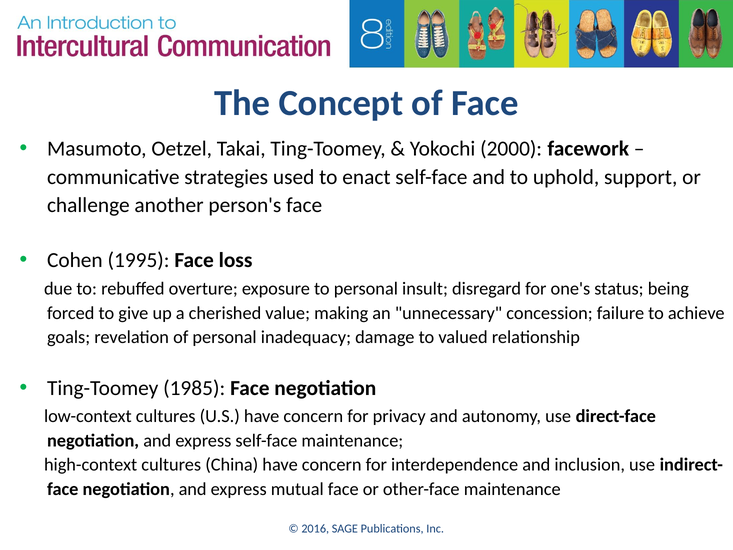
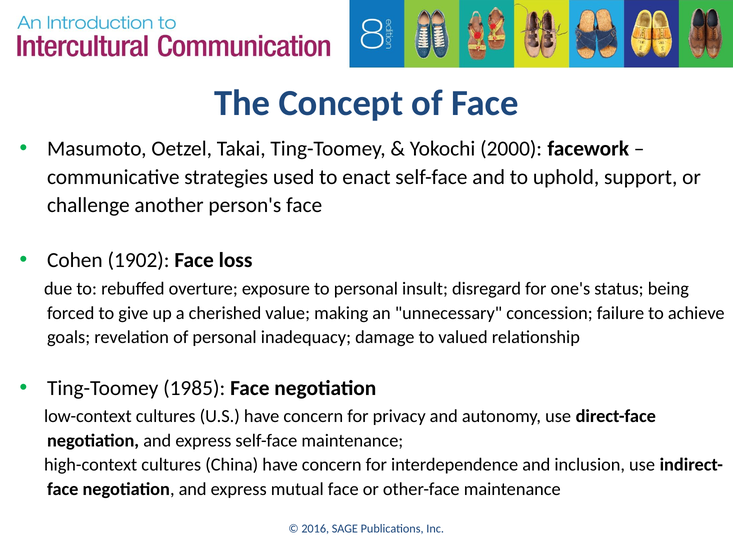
1995: 1995 -> 1902 (139, 260)
